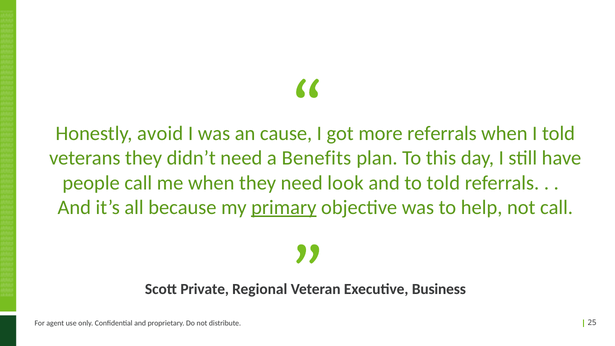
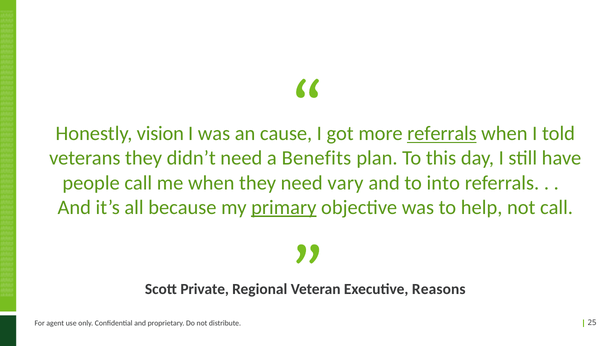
avoid: avoid -> vision (160, 134)
referrals underline: none -> present (442, 134)
look: look -> vary (345, 183)
to told: told -> into (443, 183)
Business: Business -> Reasons (439, 289)
